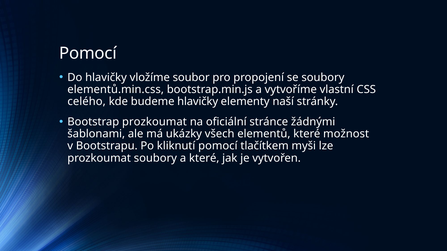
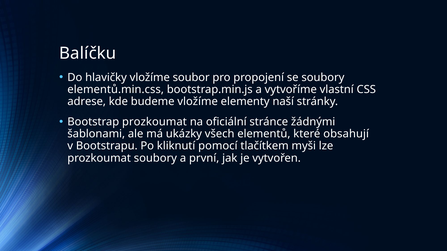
Pomocí: Pomocí -> Balíčku (88, 53)
celého: celého -> adrese (87, 102)
budeme hlavičky: hlavičky -> vložíme (198, 102)
možnost: možnost -> obsahují (346, 134)
a které: které -> první (204, 158)
